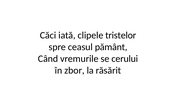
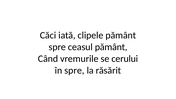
clipele tristelor: tristelor -> pământ (121, 35)
în zbor: zbor -> spre (74, 70)
